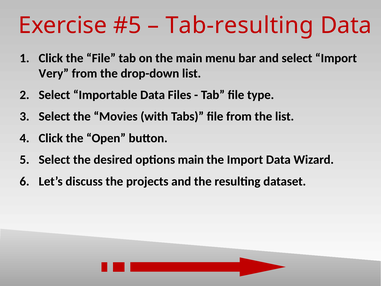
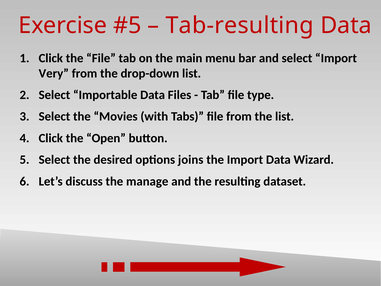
options main: main -> joins (191, 160)
projects: projects -> manage (147, 181)
